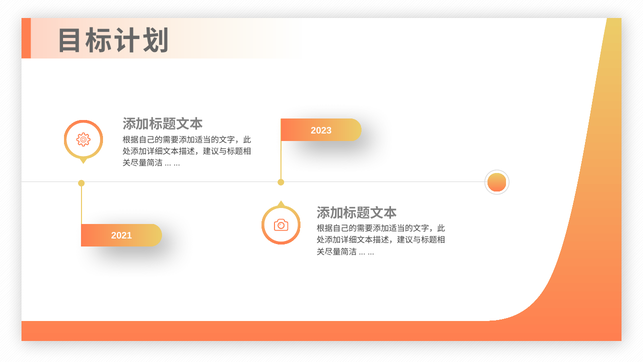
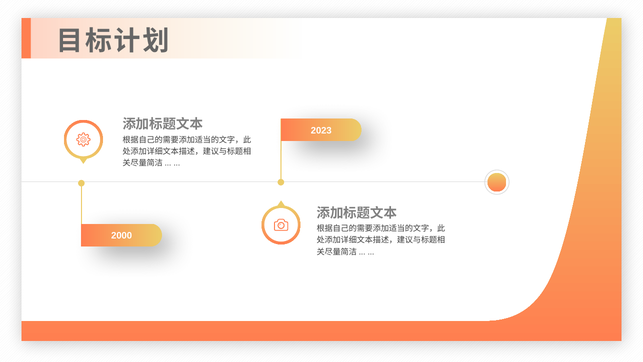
2021: 2021 -> 2000 (122, 235)
